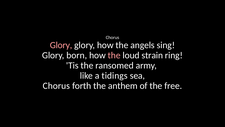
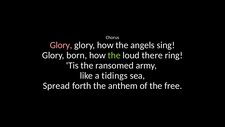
the colour: pink -> light green (114, 55)
strain: strain -> there (152, 55)
Chorus: Chorus -> Spread (56, 85)
